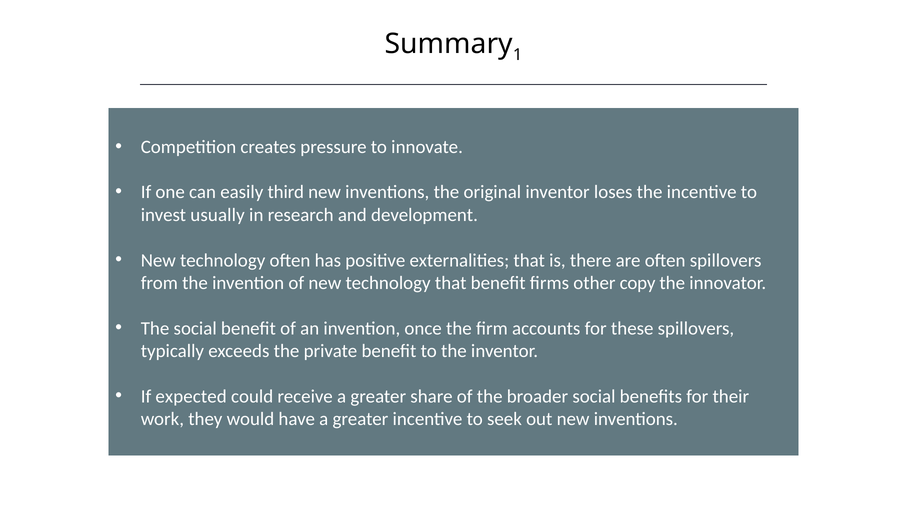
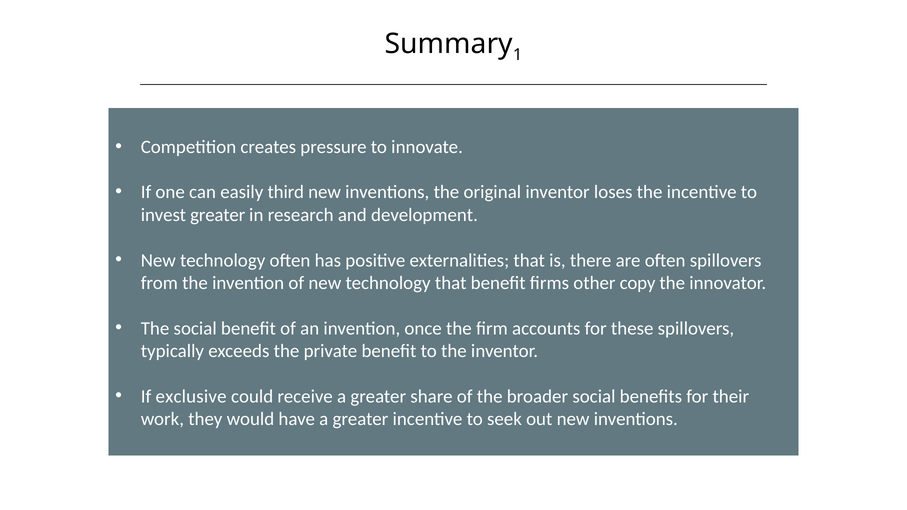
invest usually: usually -> greater (218, 215)
expected: expected -> exclusive (191, 396)
